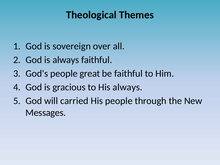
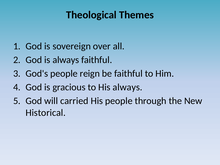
great: great -> reign (90, 74)
Messages: Messages -> Historical (46, 113)
